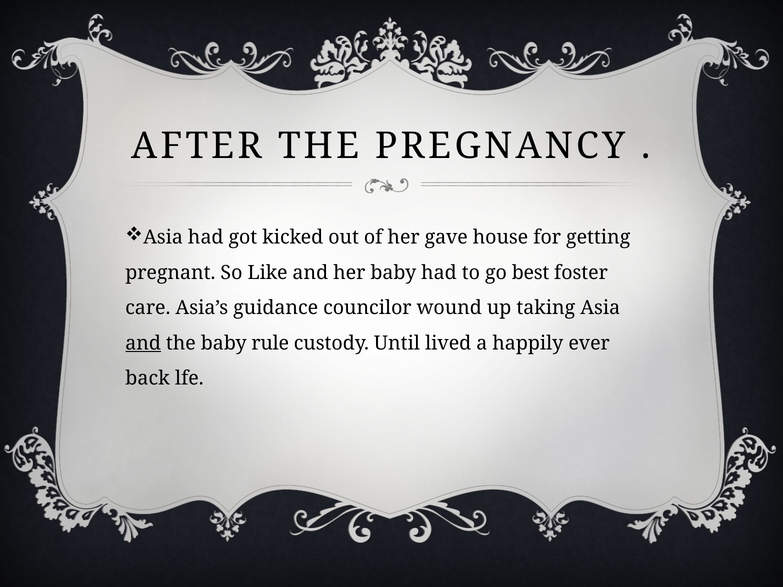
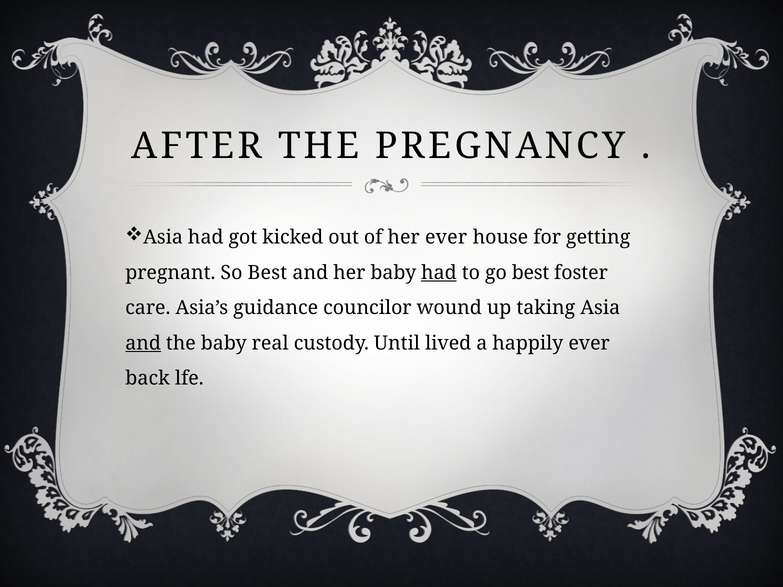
her gave: gave -> ever (446, 238)
So Like: Like -> Best (267, 273)
had underline: none -> present (439, 273)
rule: rule -> real (270, 343)
